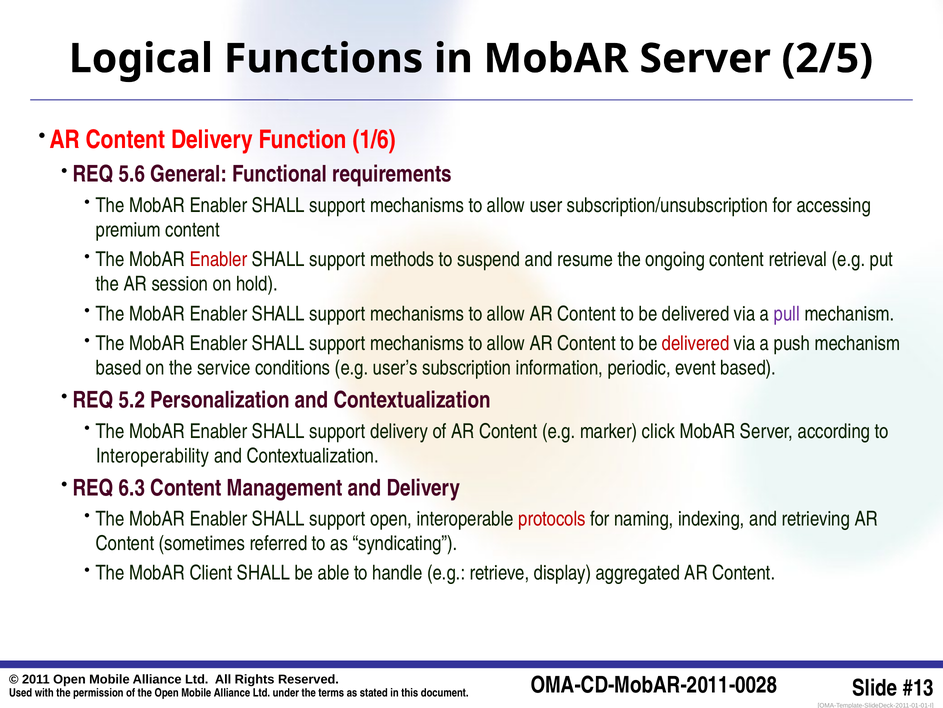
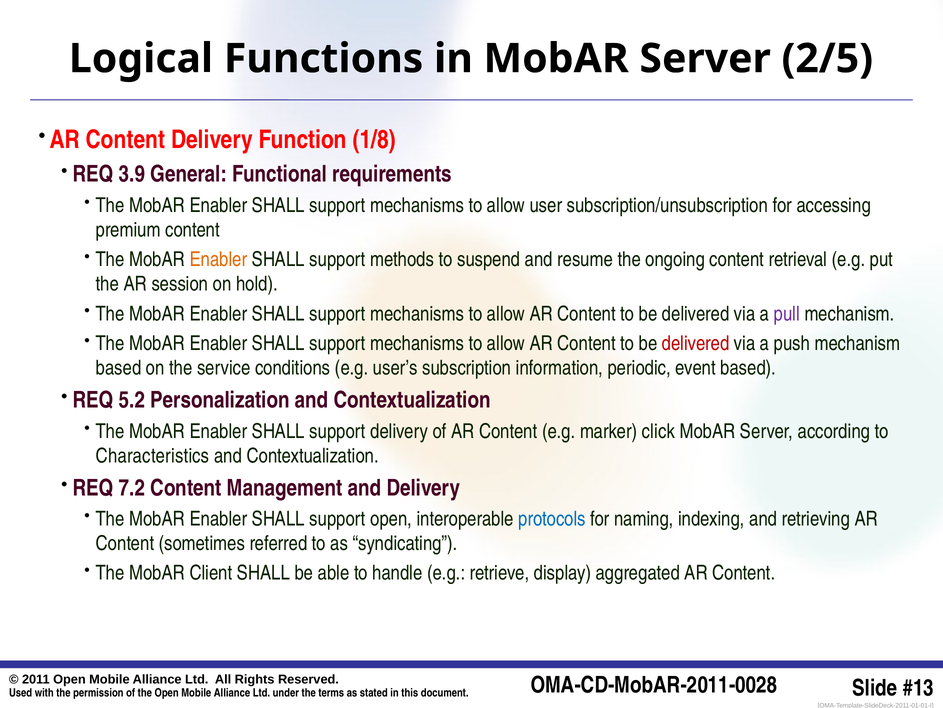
1/6: 1/6 -> 1/8 (374, 139)
5.6: 5.6 -> 3.9 (132, 174)
Enabler colour: red -> orange (218, 259)
Interoperability: Interoperability -> Characteristics (153, 455)
6.3: 6.3 -> 7.2 (132, 487)
protocols colour: red -> blue (552, 518)
